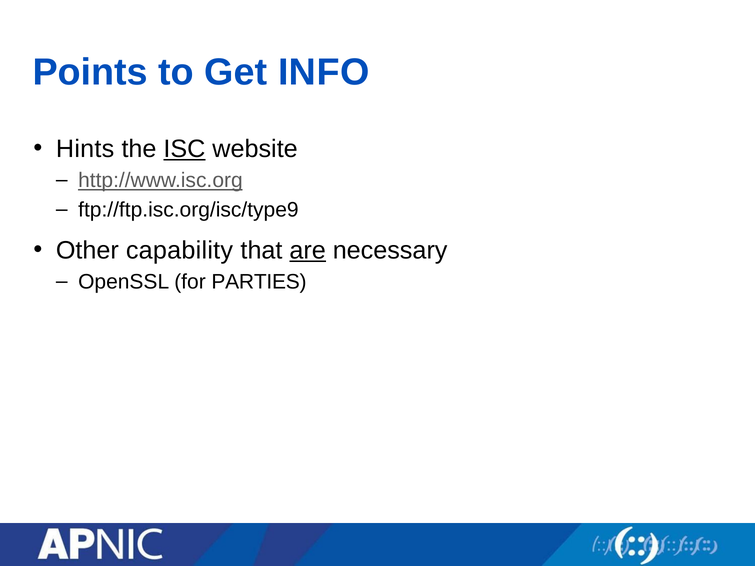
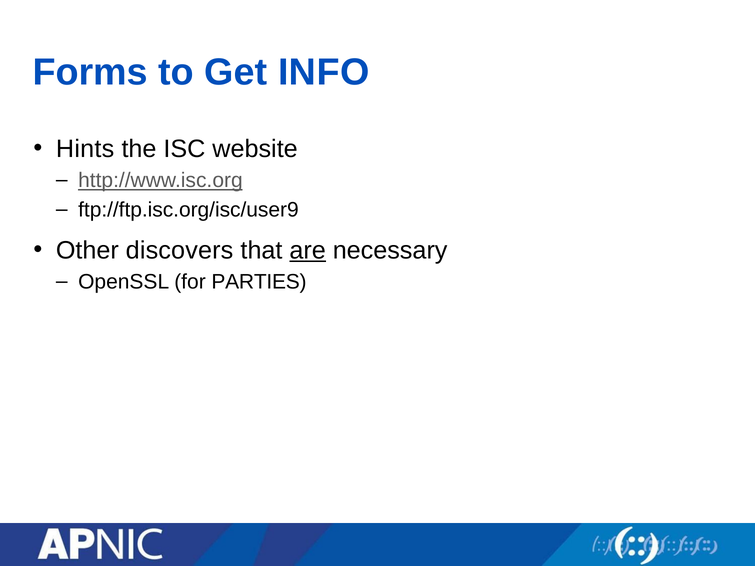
Points: Points -> Forms (90, 72)
ISC underline: present -> none (184, 149)
ftp://ftp.isc.org/isc/type9: ftp://ftp.isc.org/isc/type9 -> ftp://ftp.isc.org/isc/user9 (188, 210)
capability: capability -> discovers (180, 251)
